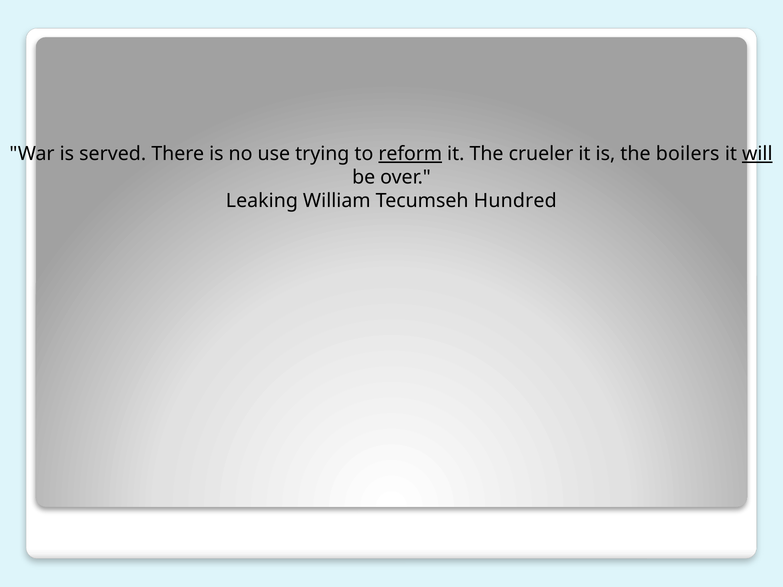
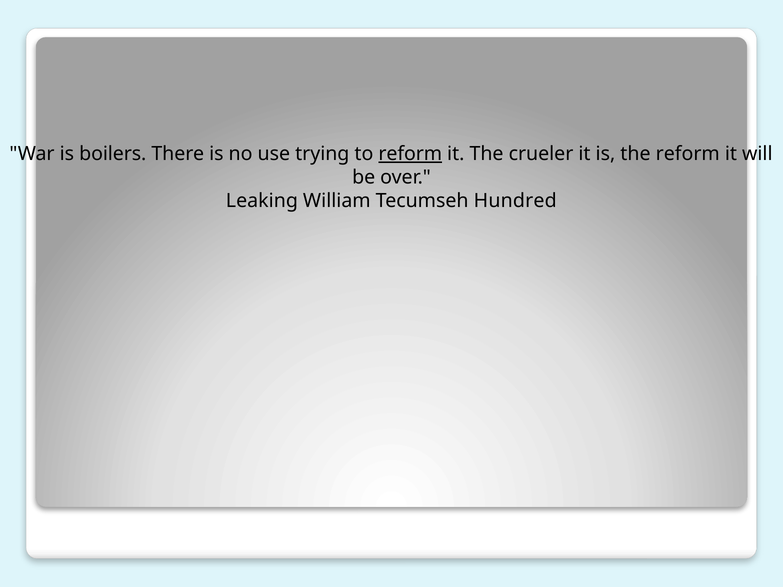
served: served -> boilers (113, 154)
the boilers: boilers -> reform (688, 154)
will underline: present -> none (757, 154)
